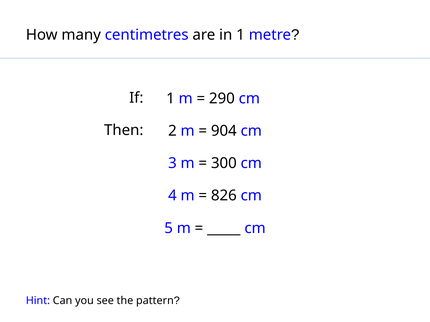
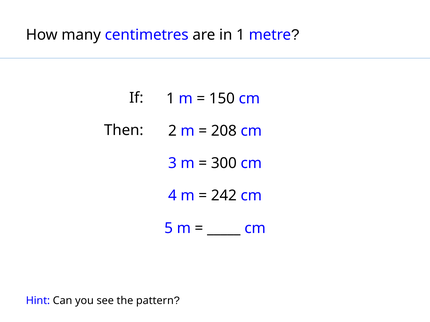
290: 290 -> 150 (222, 99)
904: 904 -> 208 (224, 131)
826: 826 -> 242 (224, 196)
